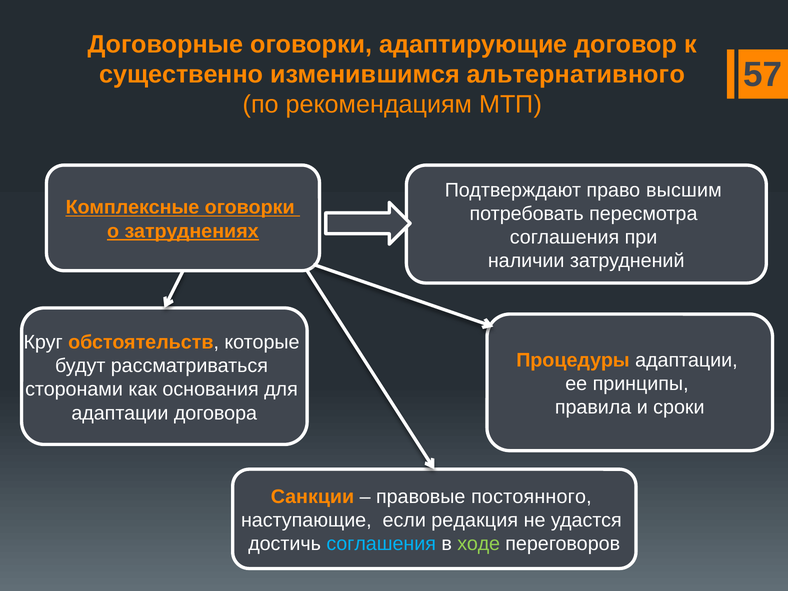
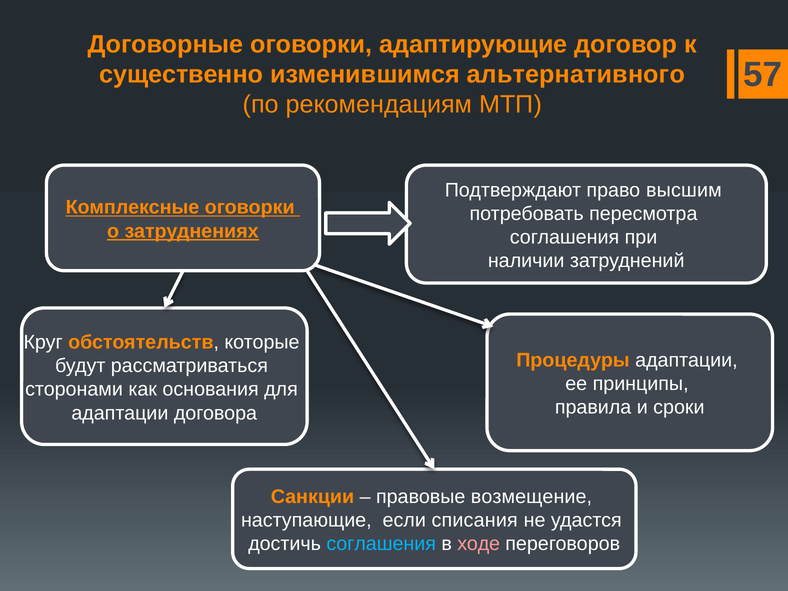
постоянного: постоянного -> возмещение (531, 497)
редакция: редакция -> списания (475, 520)
ходе colour: light green -> pink (479, 544)
